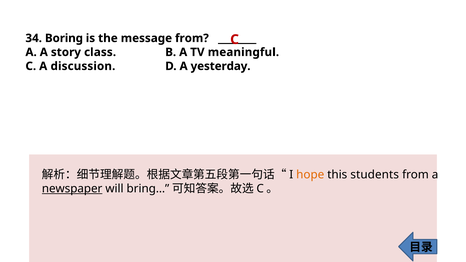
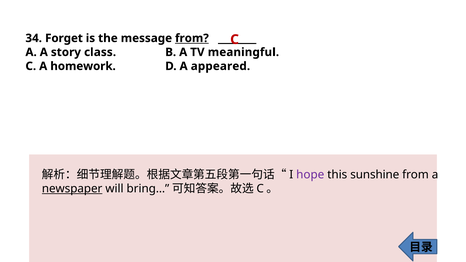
Boring: Boring -> Forget (64, 38)
from underline: none -> present (192, 38)
discussion: discussion -> homework (83, 66)
yesterday: yesterday -> appeared (220, 66)
hope colour: orange -> purple (310, 175)
students: students -> sunshine (375, 175)
